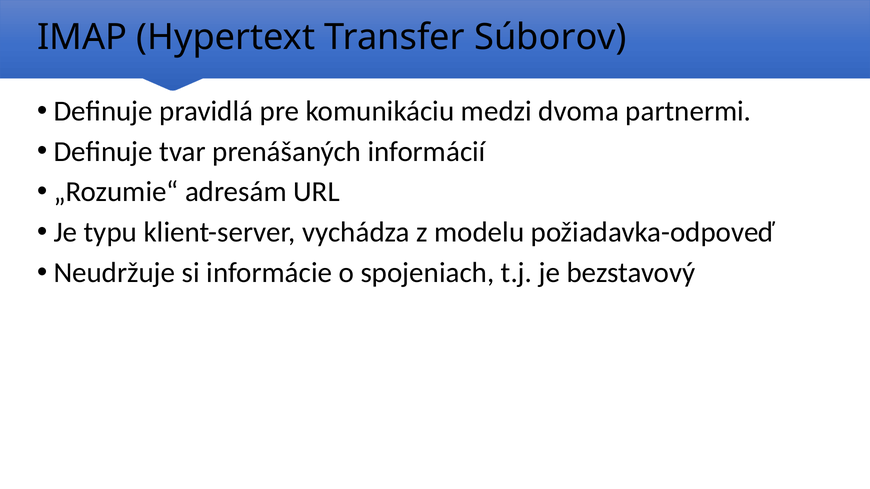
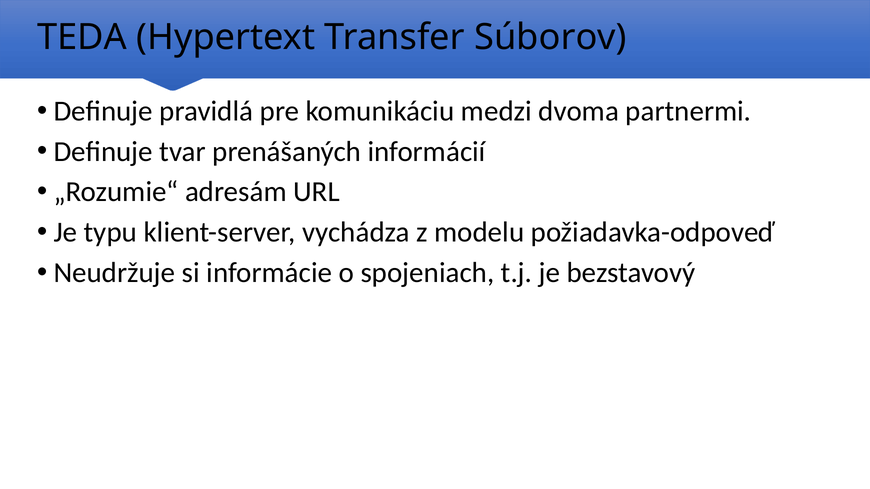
IMAP: IMAP -> TEDA (82, 37)
